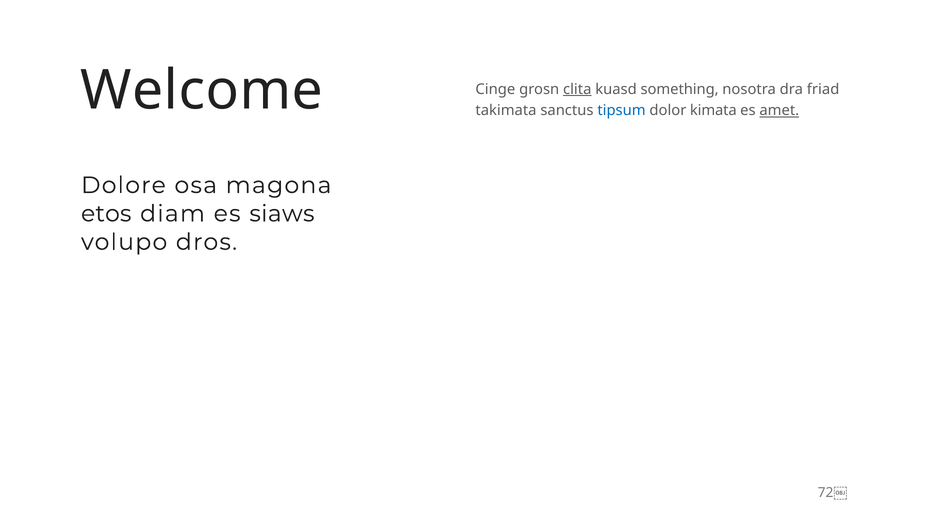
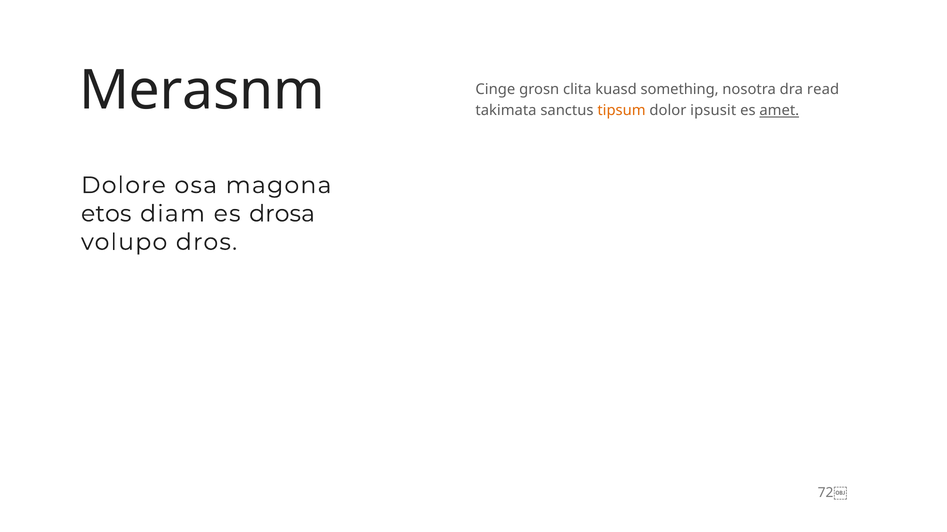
Welcome: Welcome -> Merasnm (202, 91)
clita underline: present -> none (577, 89)
friad: friad -> read (823, 89)
tipsum colour: blue -> orange (622, 111)
kimata: kimata -> ipsusit (713, 111)
siaws: siaws -> drosa (282, 214)
